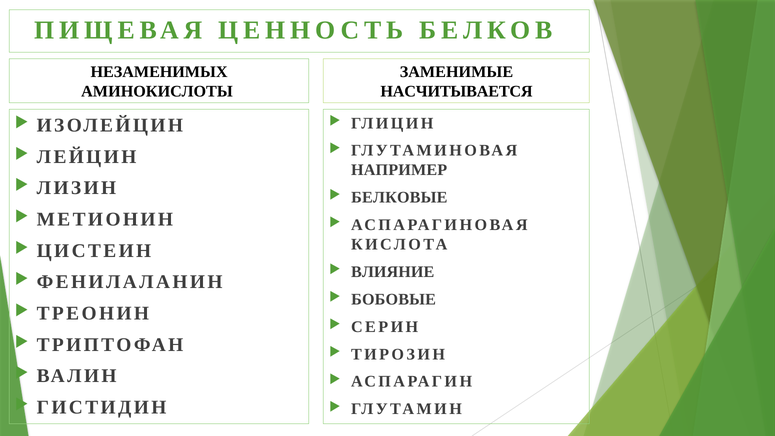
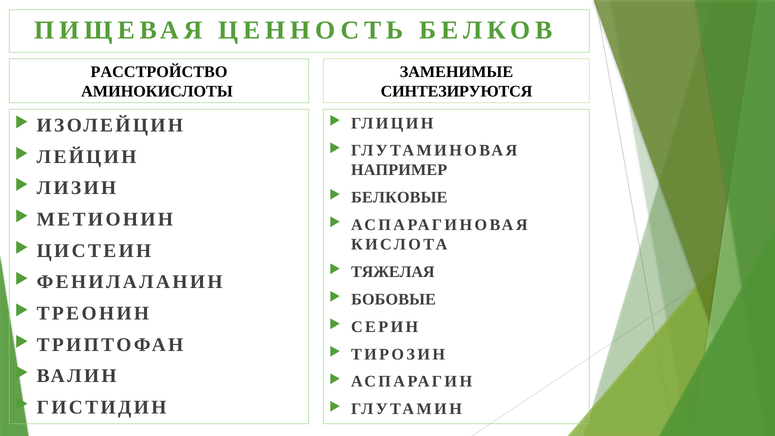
НЕЗАМЕНИМЫХ: НЕЗАМЕНИМЫХ -> РАССТРОЙСТВО (159, 72)
НАСЧИТЫВАЕТСЯ: НАСЧИТЫВАЕТСЯ -> СИНТЕЗИРУЮТСЯ (457, 91)
ВЛИЯНИЕ: ВЛИЯНИЕ -> ТЯЖЕЛАЯ (393, 272)
